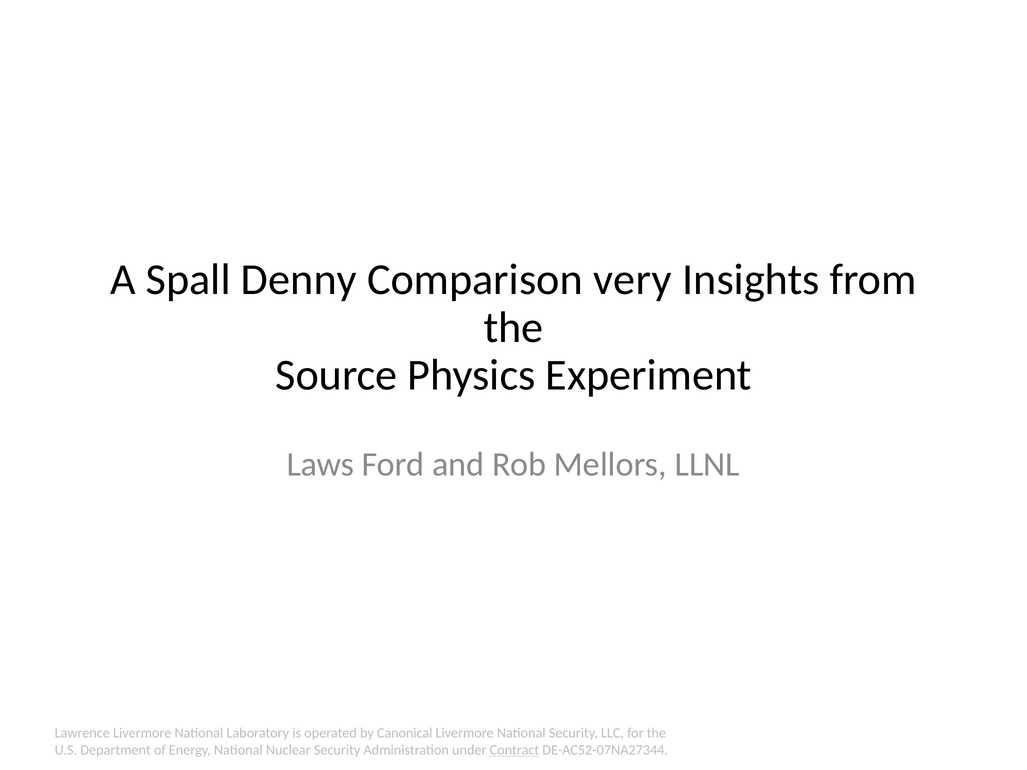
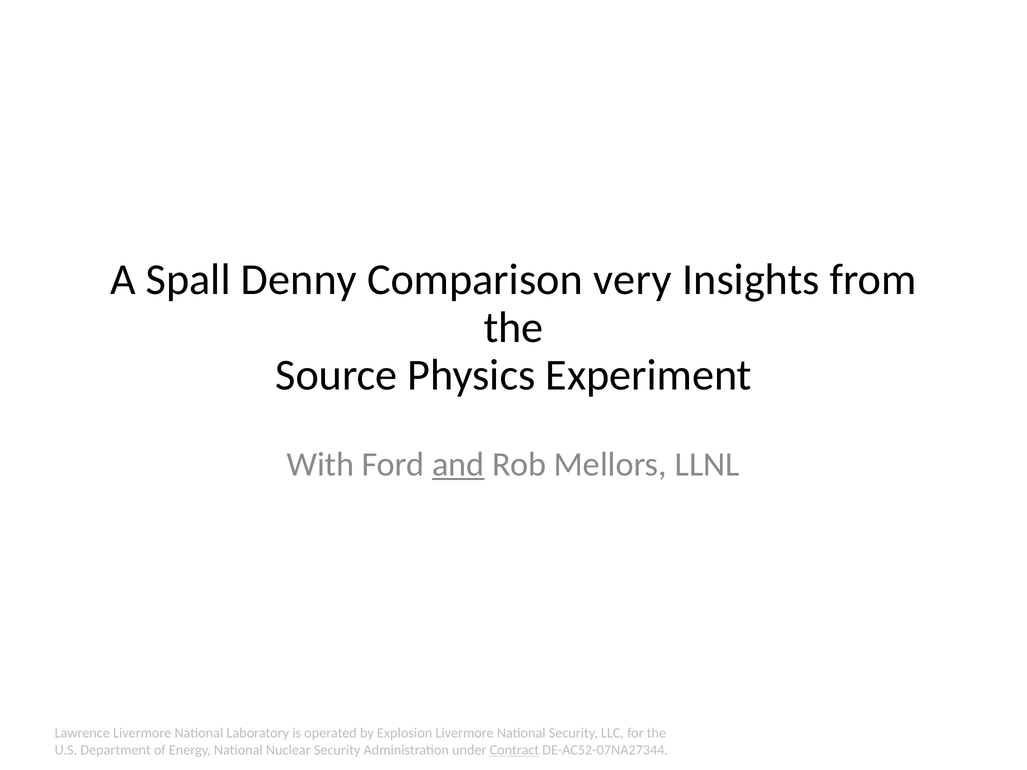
Laws: Laws -> With (320, 465)
and underline: none -> present (458, 465)
Canonical: Canonical -> Explosion (405, 733)
